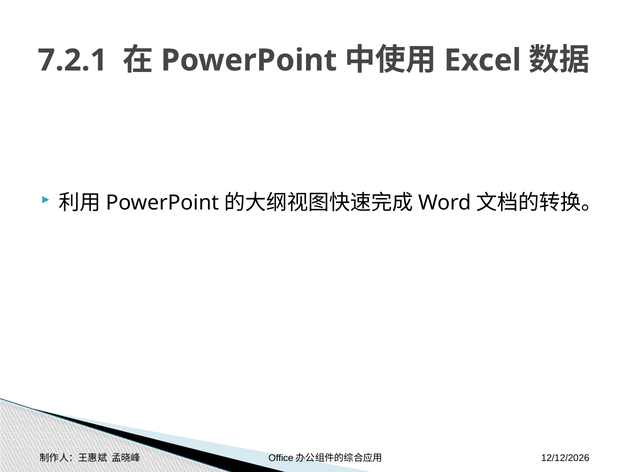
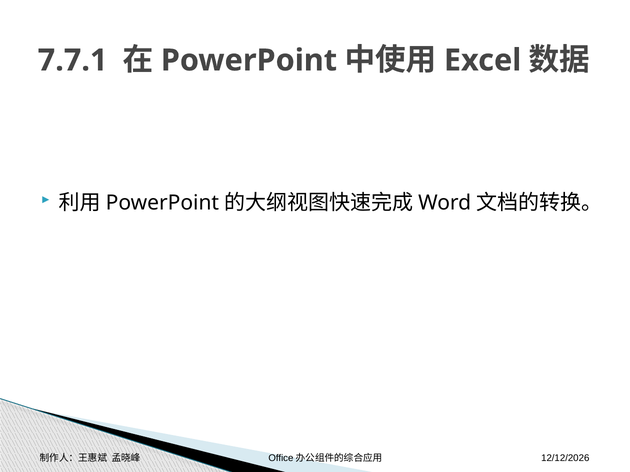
7.2.1: 7.2.1 -> 7.7.1 (73, 60)
